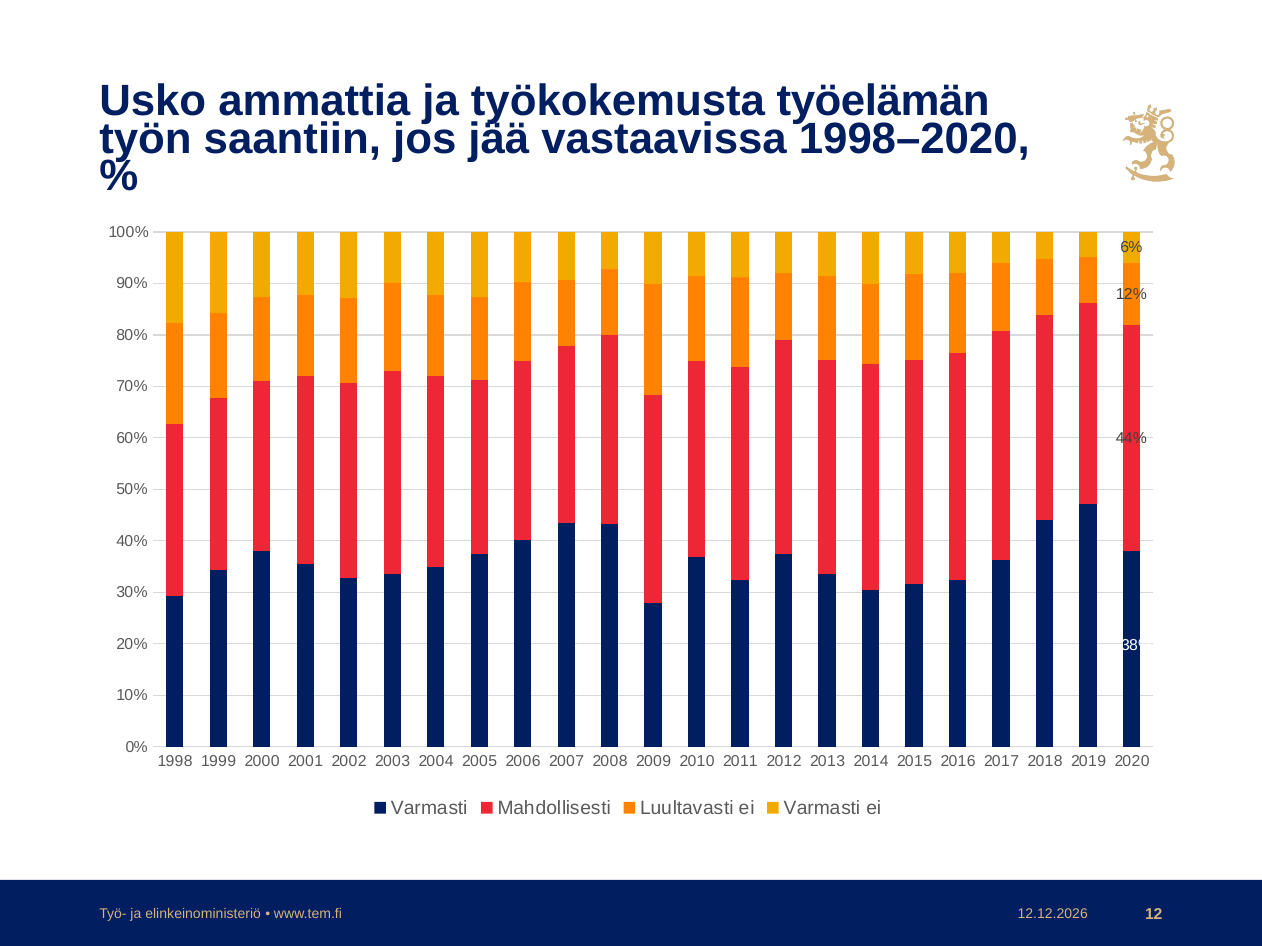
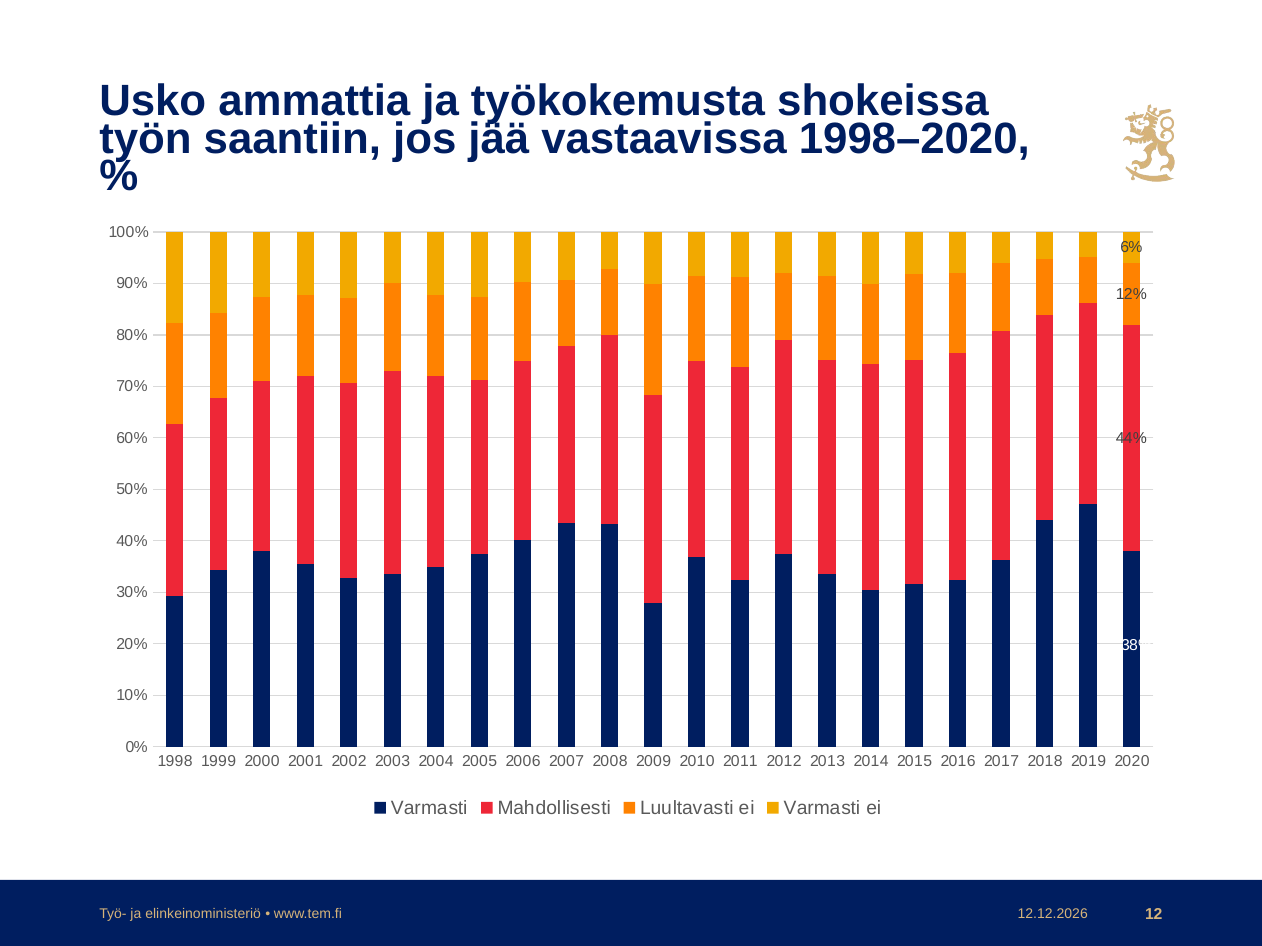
työelämän: työelämän -> shokeissa (883, 101)
